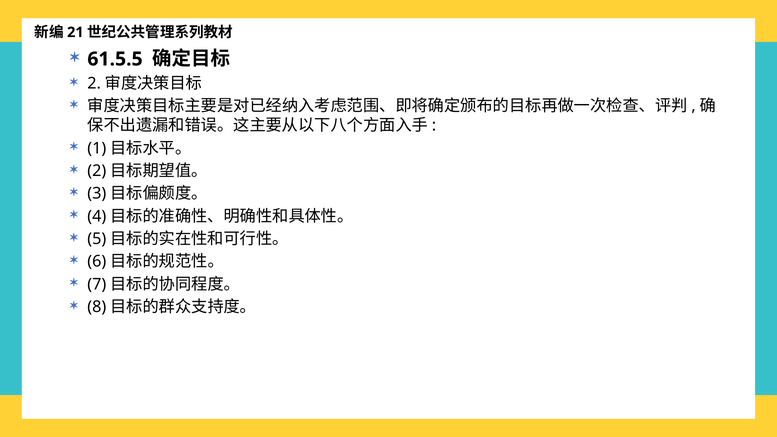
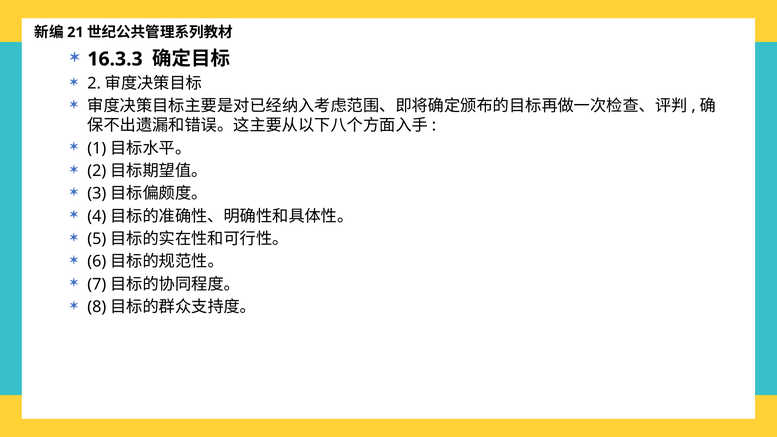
61.5.5: 61.5.5 -> 16.3.3 (115, 59)
